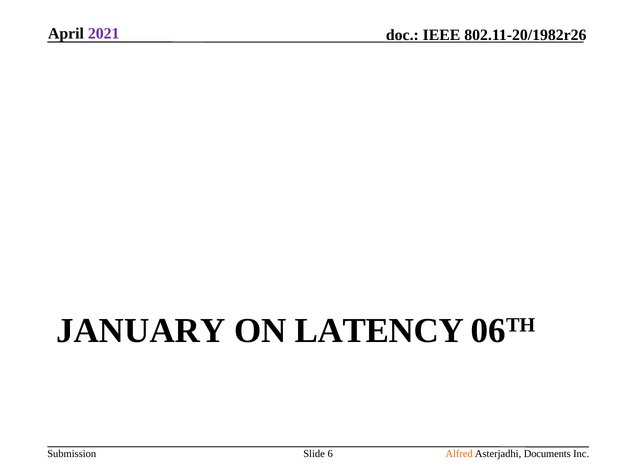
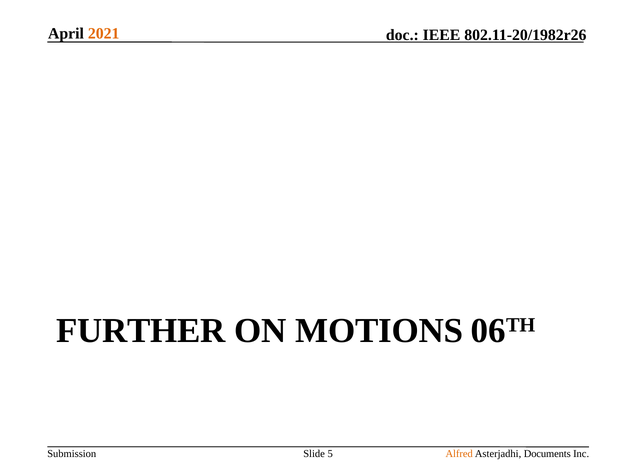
2021 colour: purple -> orange (104, 33)
JANUARY: JANUARY -> FURTHER (141, 331)
LATENCY: LATENCY -> MOTIONS (379, 331)
6: 6 -> 5 (330, 454)
